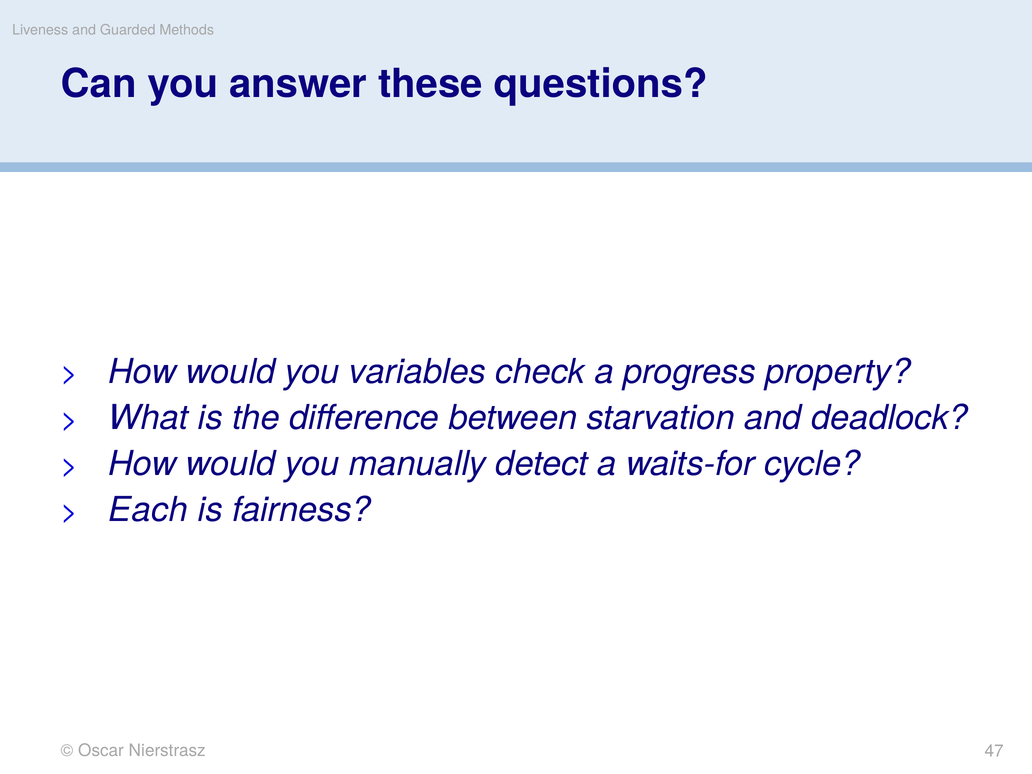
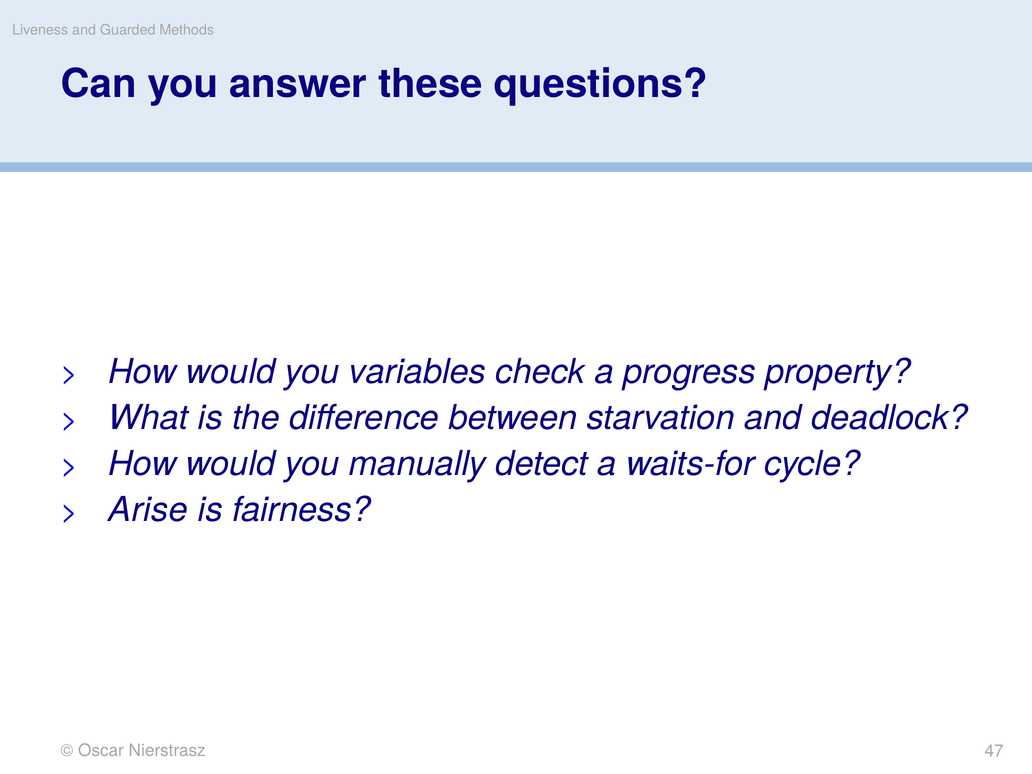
Each: Each -> Arise (148, 510)
